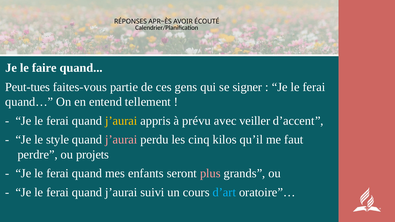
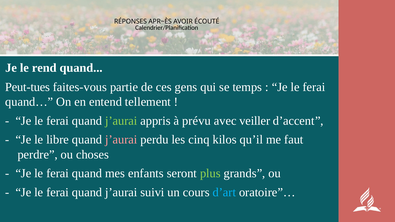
faire: faire -> rend (44, 68)
signer: signer -> temps (247, 87)
j’aurai colour: yellow -> light green (121, 121)
style: style -> libre (58, 140)
projets: projets -> choses (92, 155)
plus colour: pink -> light green (210, 174)
